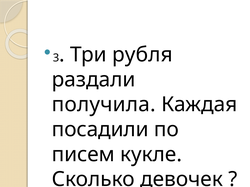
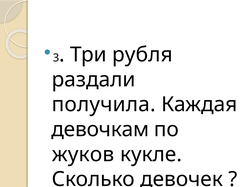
посадили: посадили -> девочкам (100, 130)
писем: писем -> жуков (83, 155)
